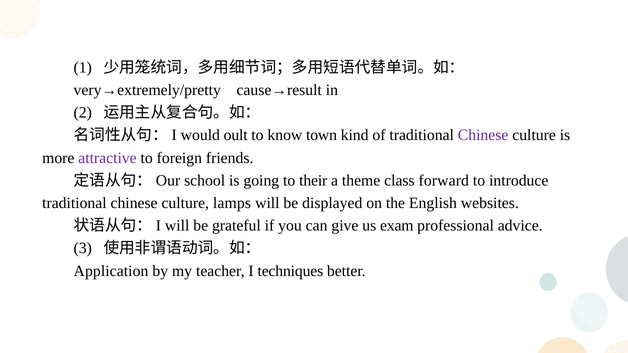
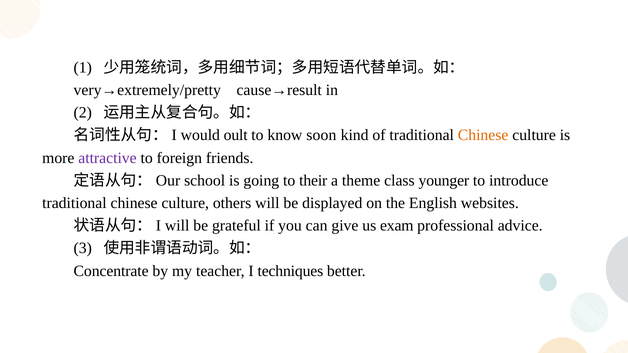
town: town -> soon (321, 135)
Chinese colour: purple -> orange (483, 135)
forward: forward -> younger (444, 181)
lamps: lamps -> others (232, 203)
Application: Application -> Concentrate (111, 271)
